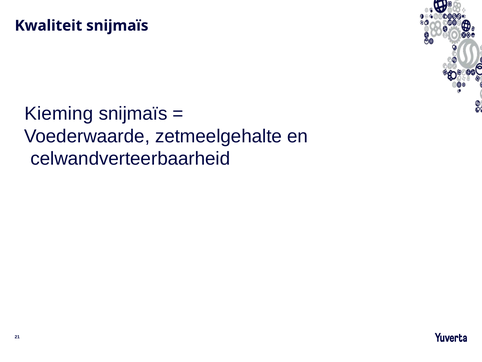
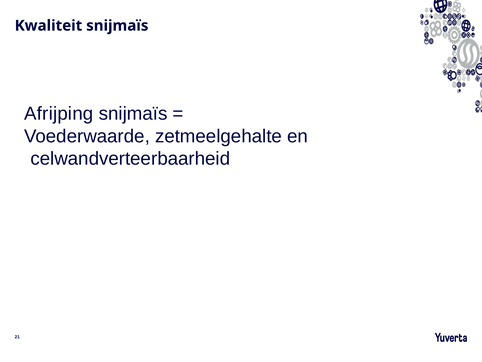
Kieming: Kieming -> Afrijping (59, 114)
